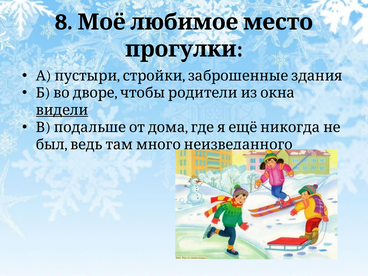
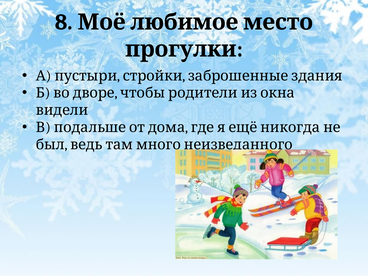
видели underline: present -> none (62, 110)
